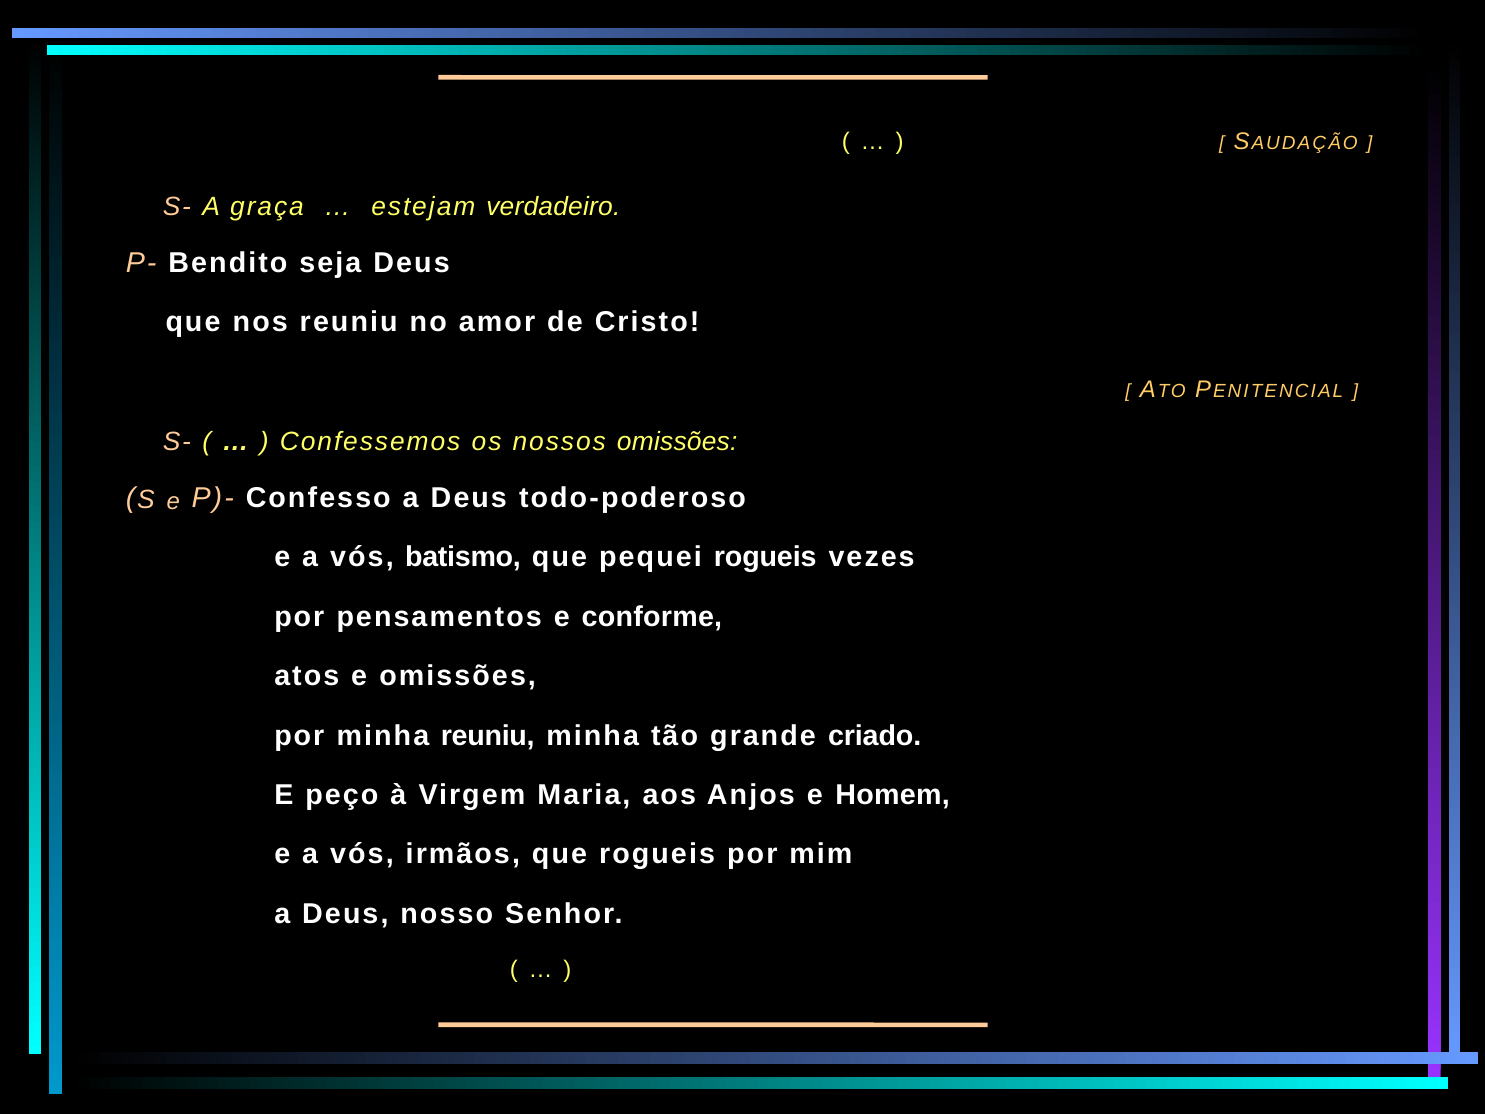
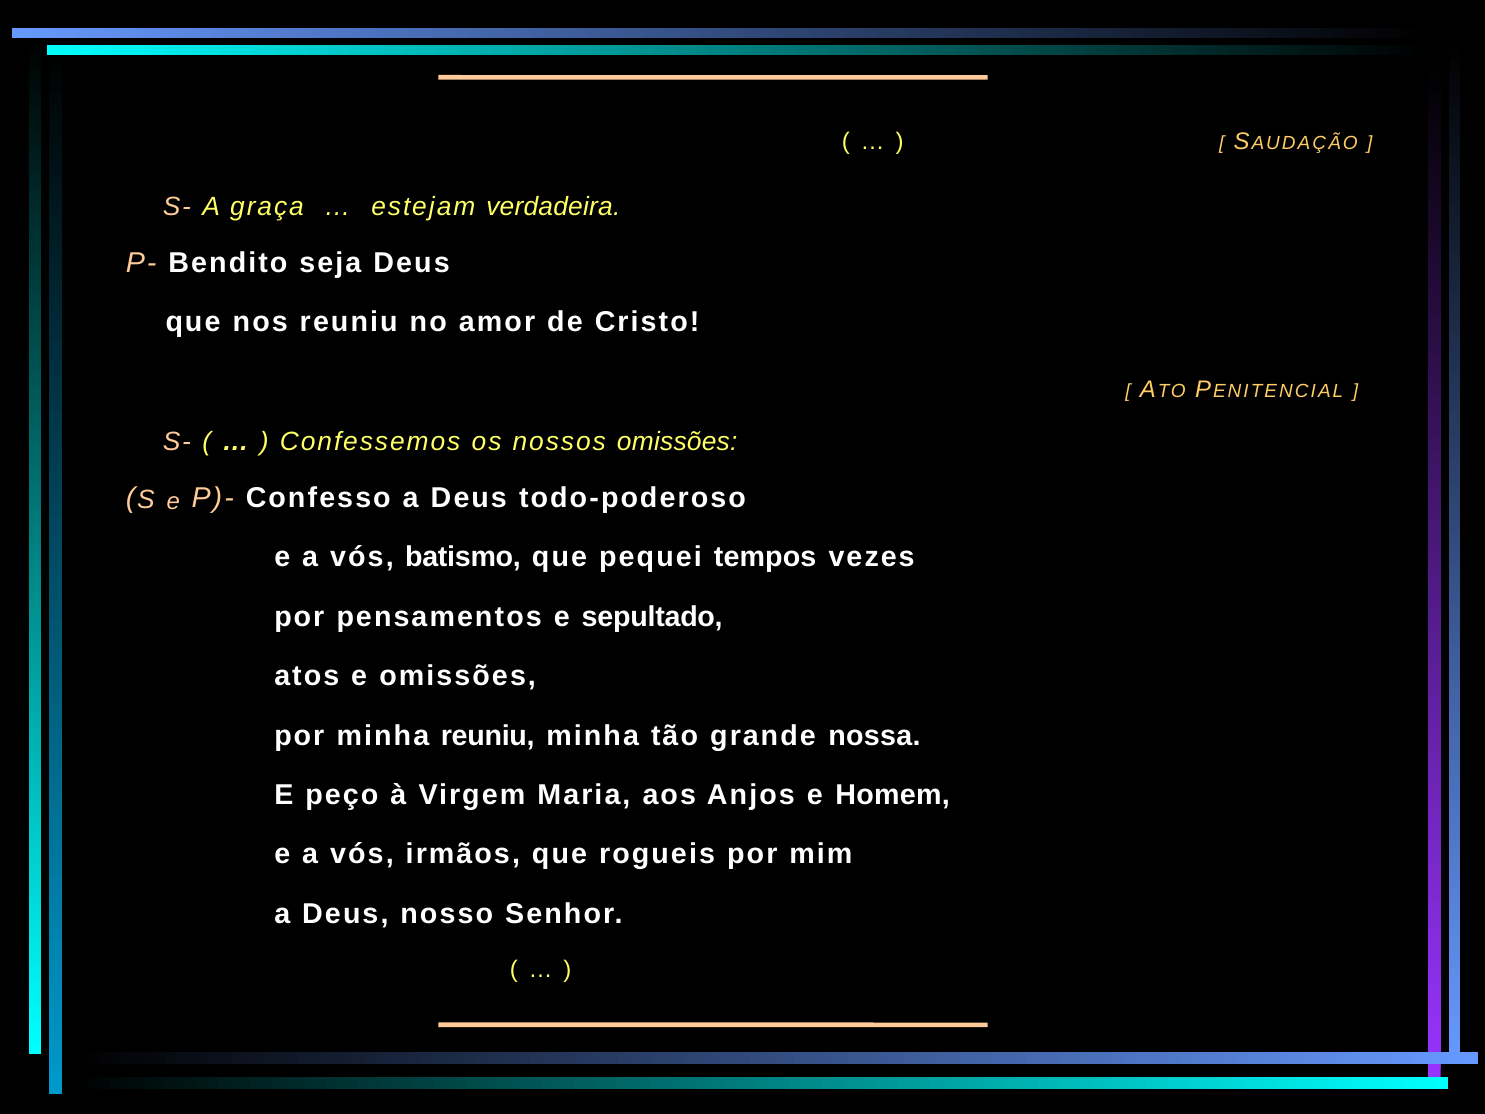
verdadeiro: verdadeiro -> verdadeira (553, 206)
pequei rogueis: rogueis -> tempos (765, 557)
conforme: conforme -> sepultado (652, 617)
criado: criado -> nossa (874, 736)
